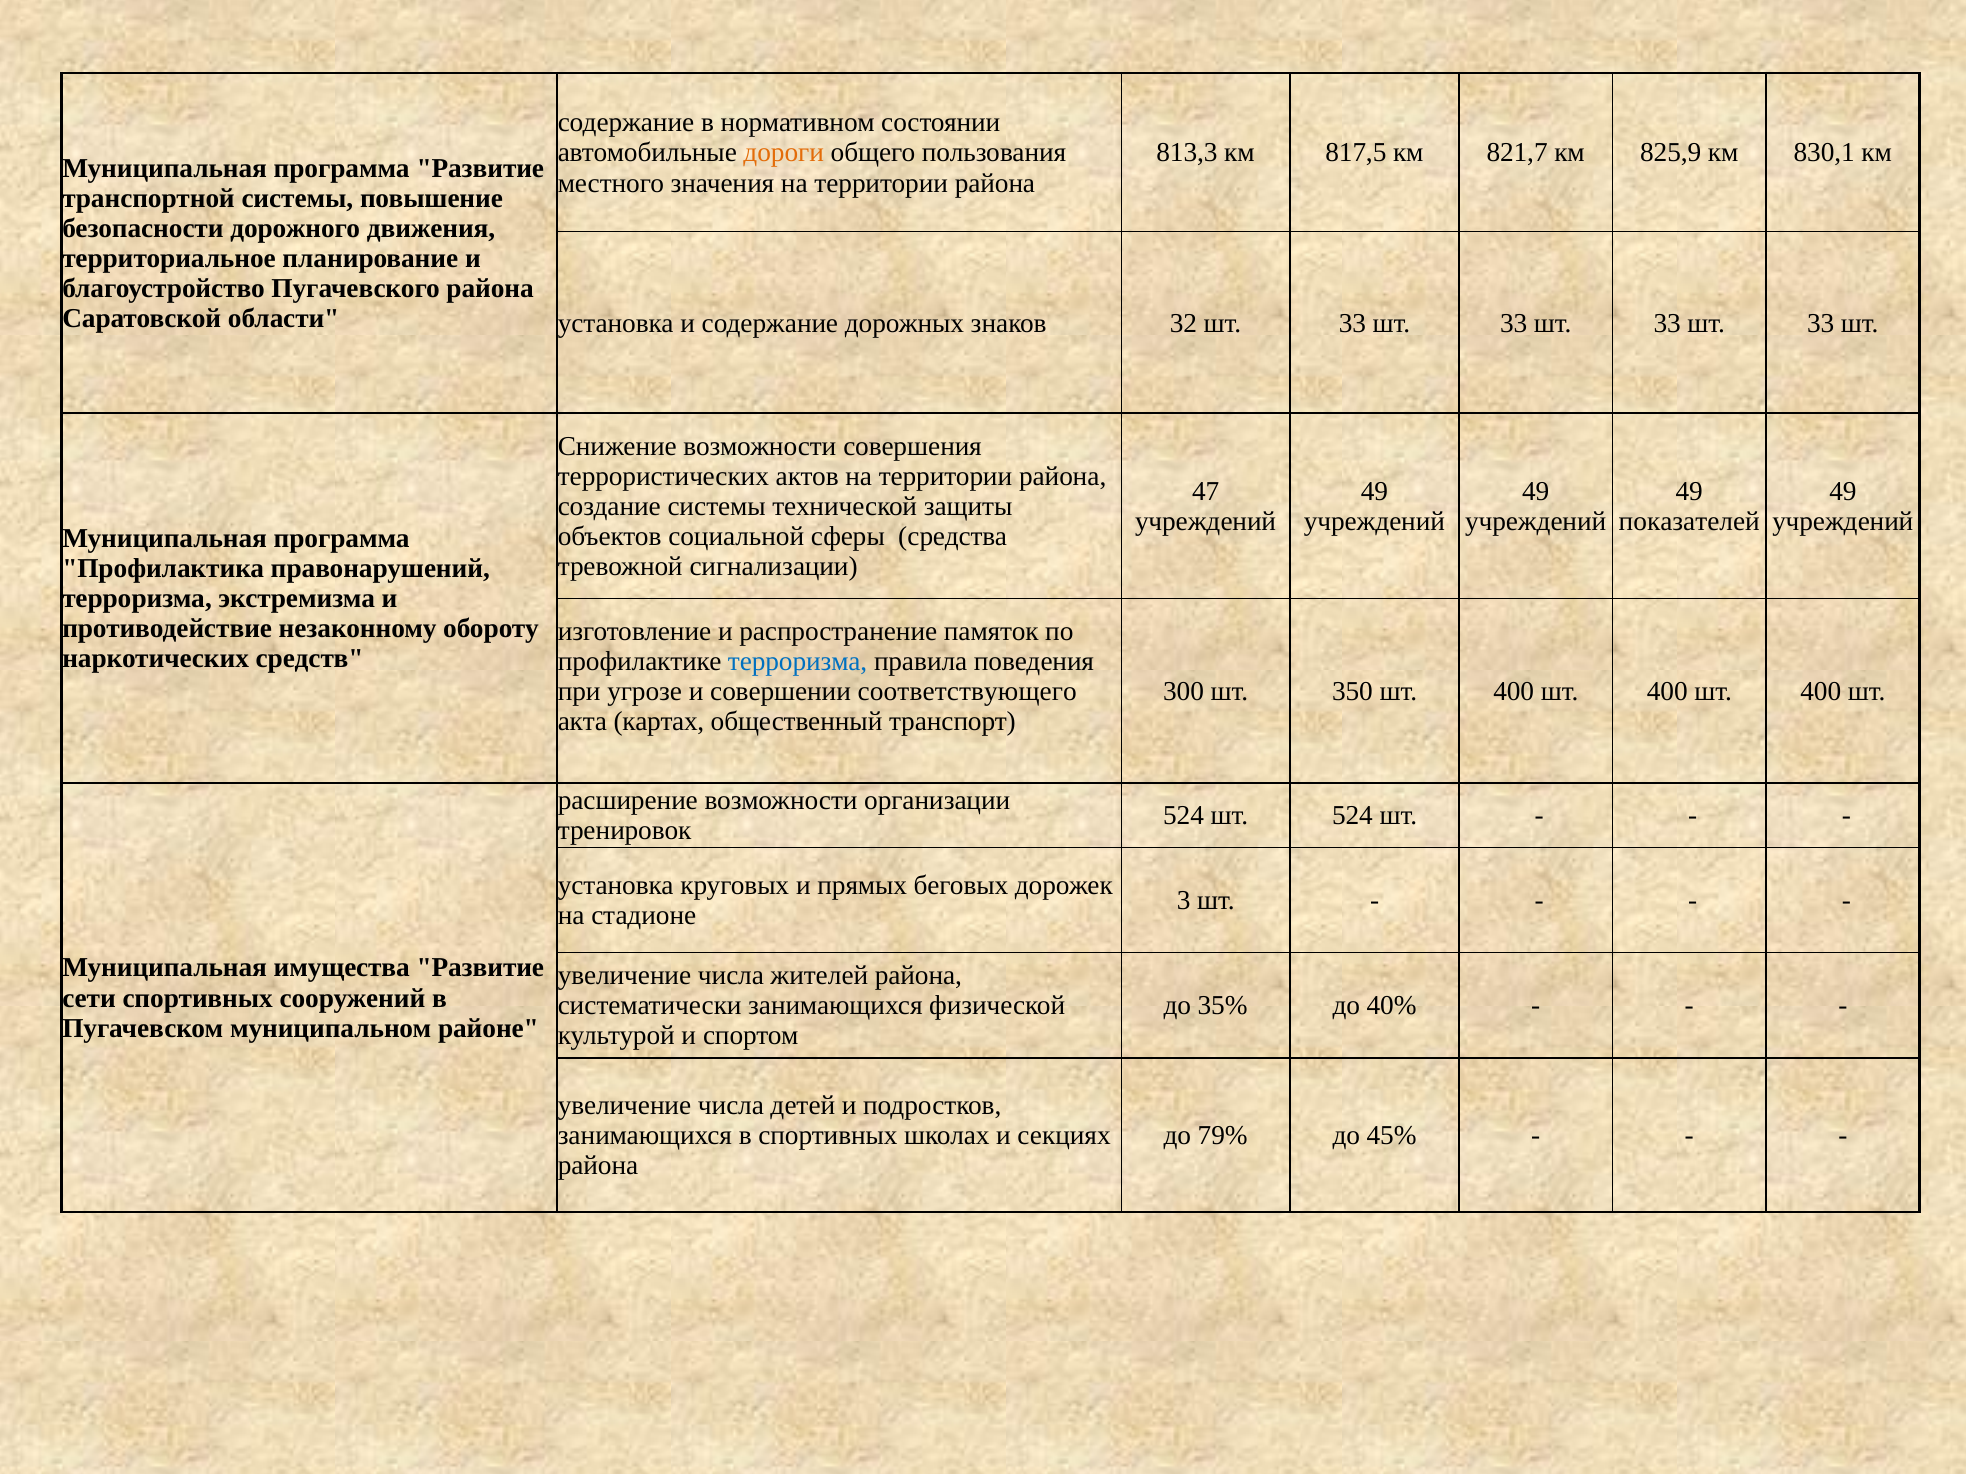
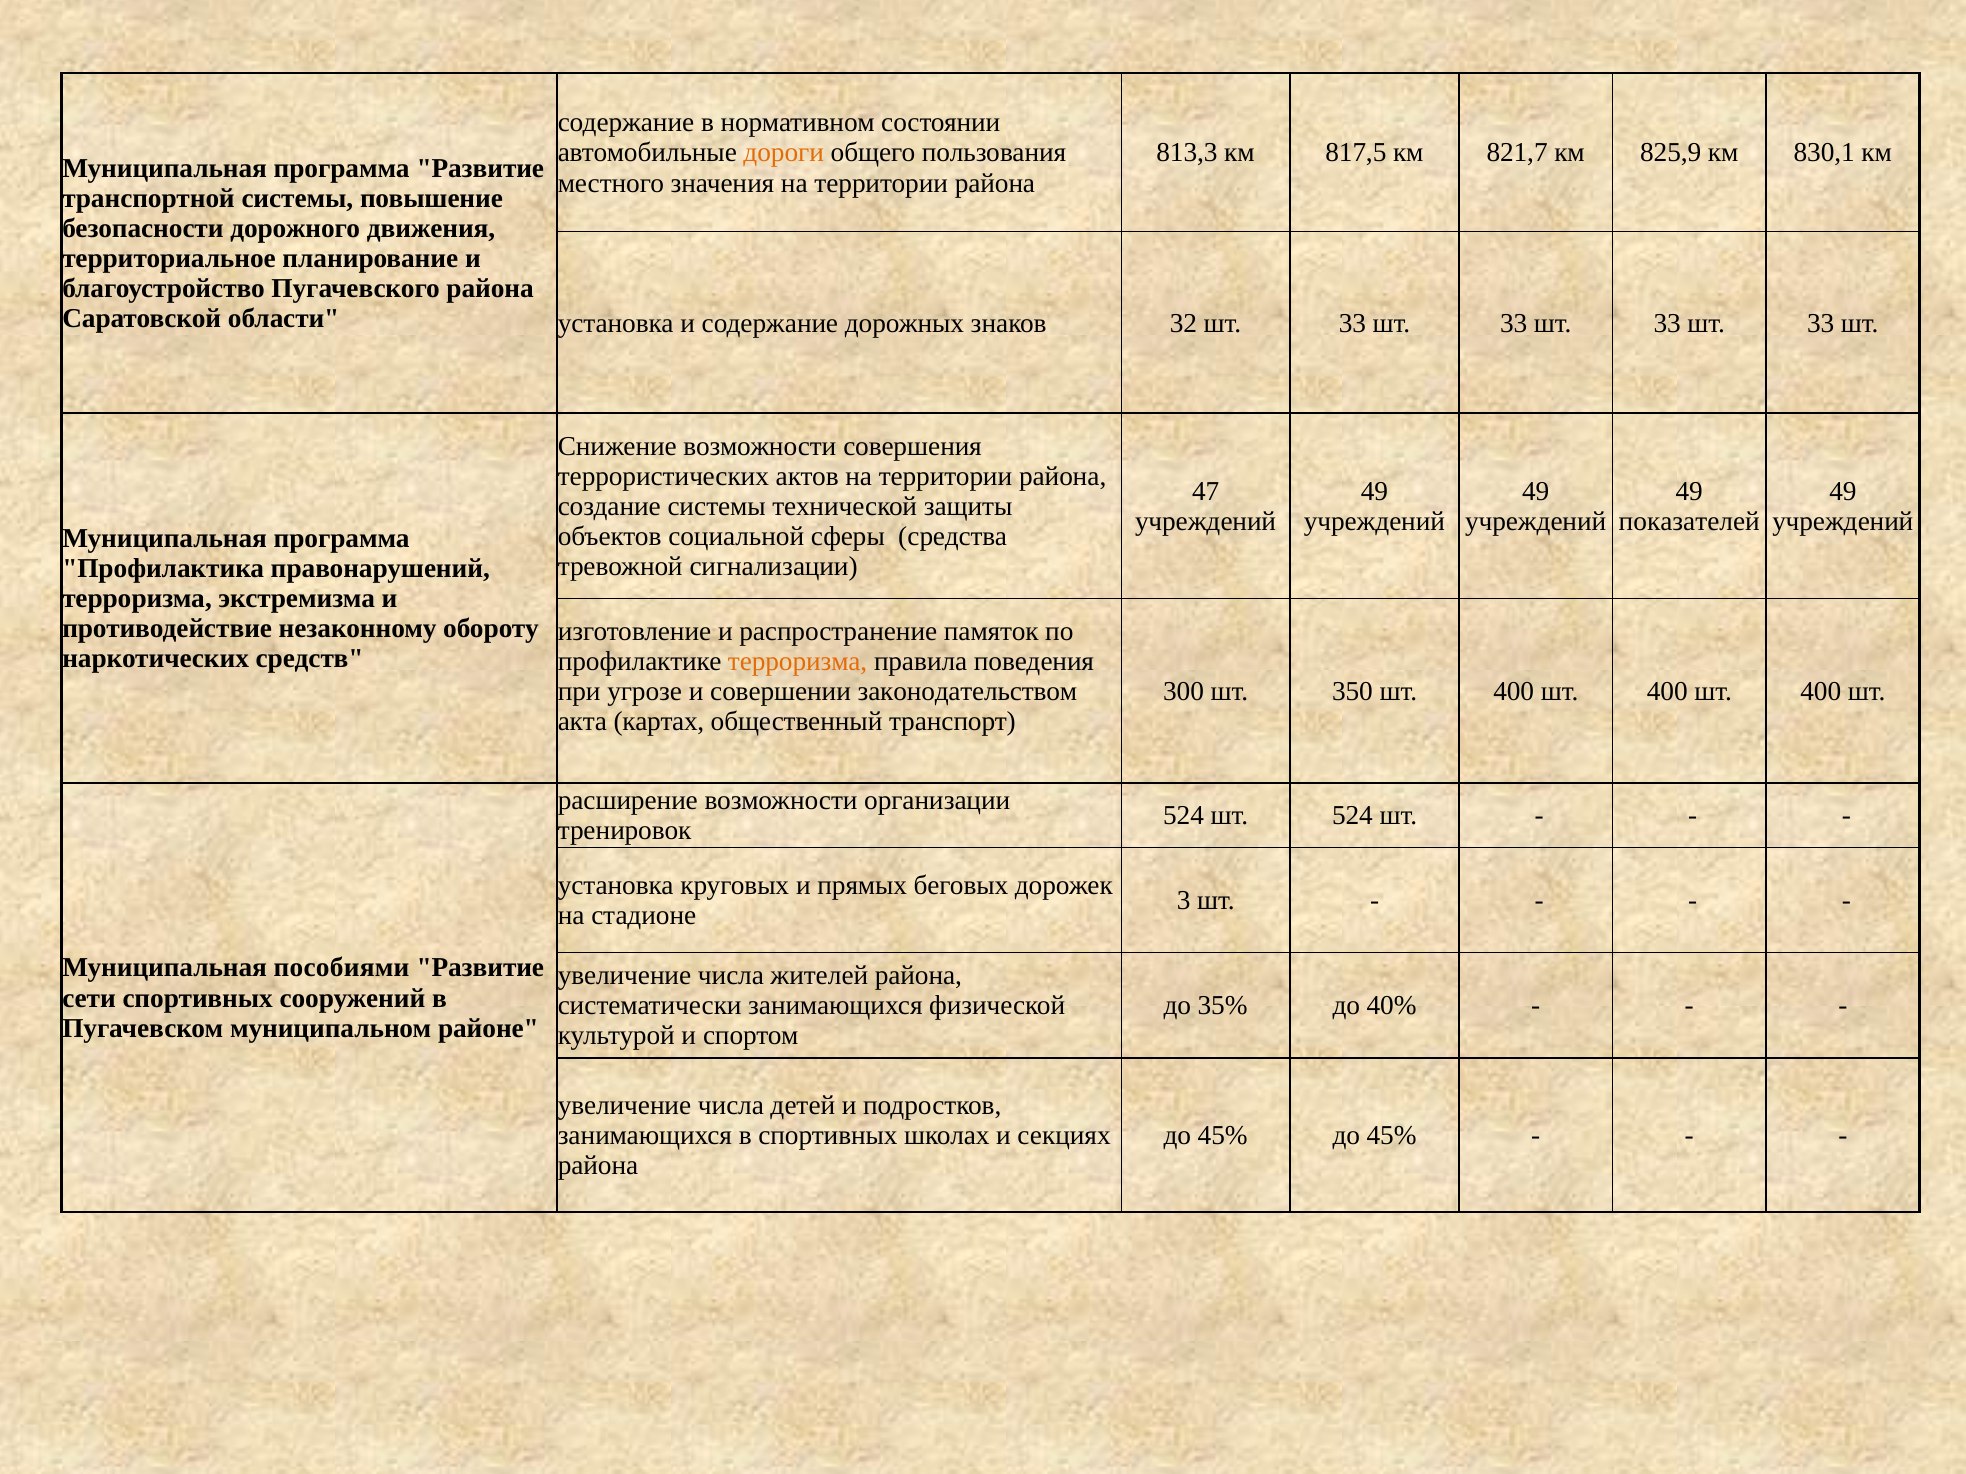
терроризма colour: blue -> orange (798, 661)
соответствующего: соответствующего -> законодательством (967, 692)
имущества: имущества -> пособиями (342, 968)
79%: 79% -> 45% (1223, 1136)
